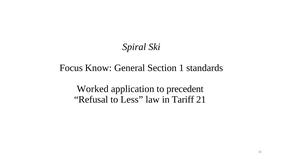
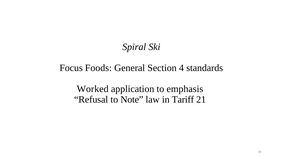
Know: Know -> Foods (98, 68)
1: 1 -> 4 (181, 68)
precedent: precedent -> emphasis (185, 89)
Less: Less -> Note (132, 100)
